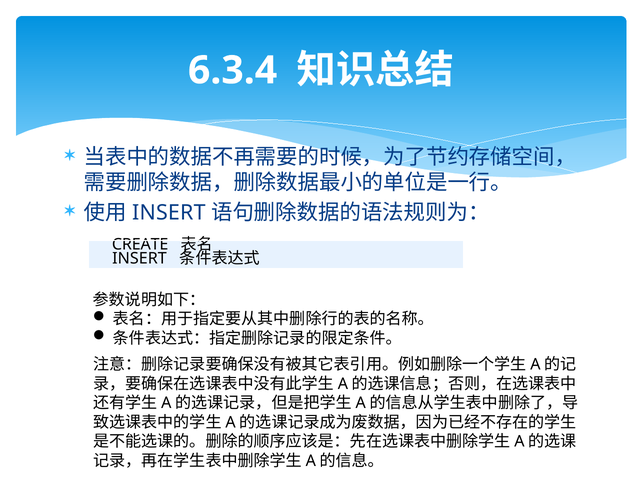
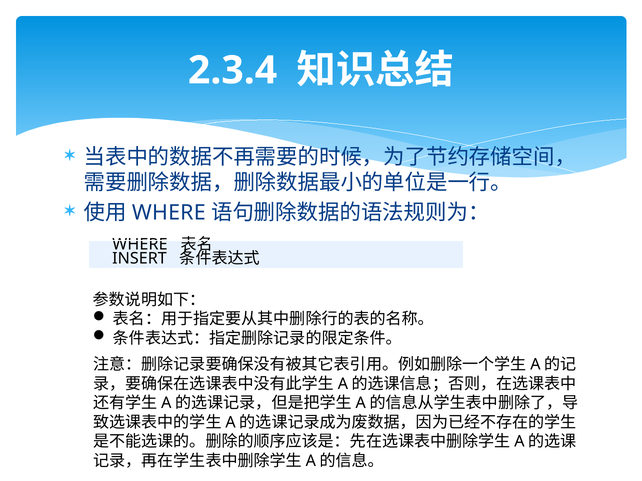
6.3.4: 6.3.4 -> 2.3.4 (233, 70)
INSERT: INSERT -> WHERE (169, 213)
CREATE: CREATE -> WHERE (140, 245)
